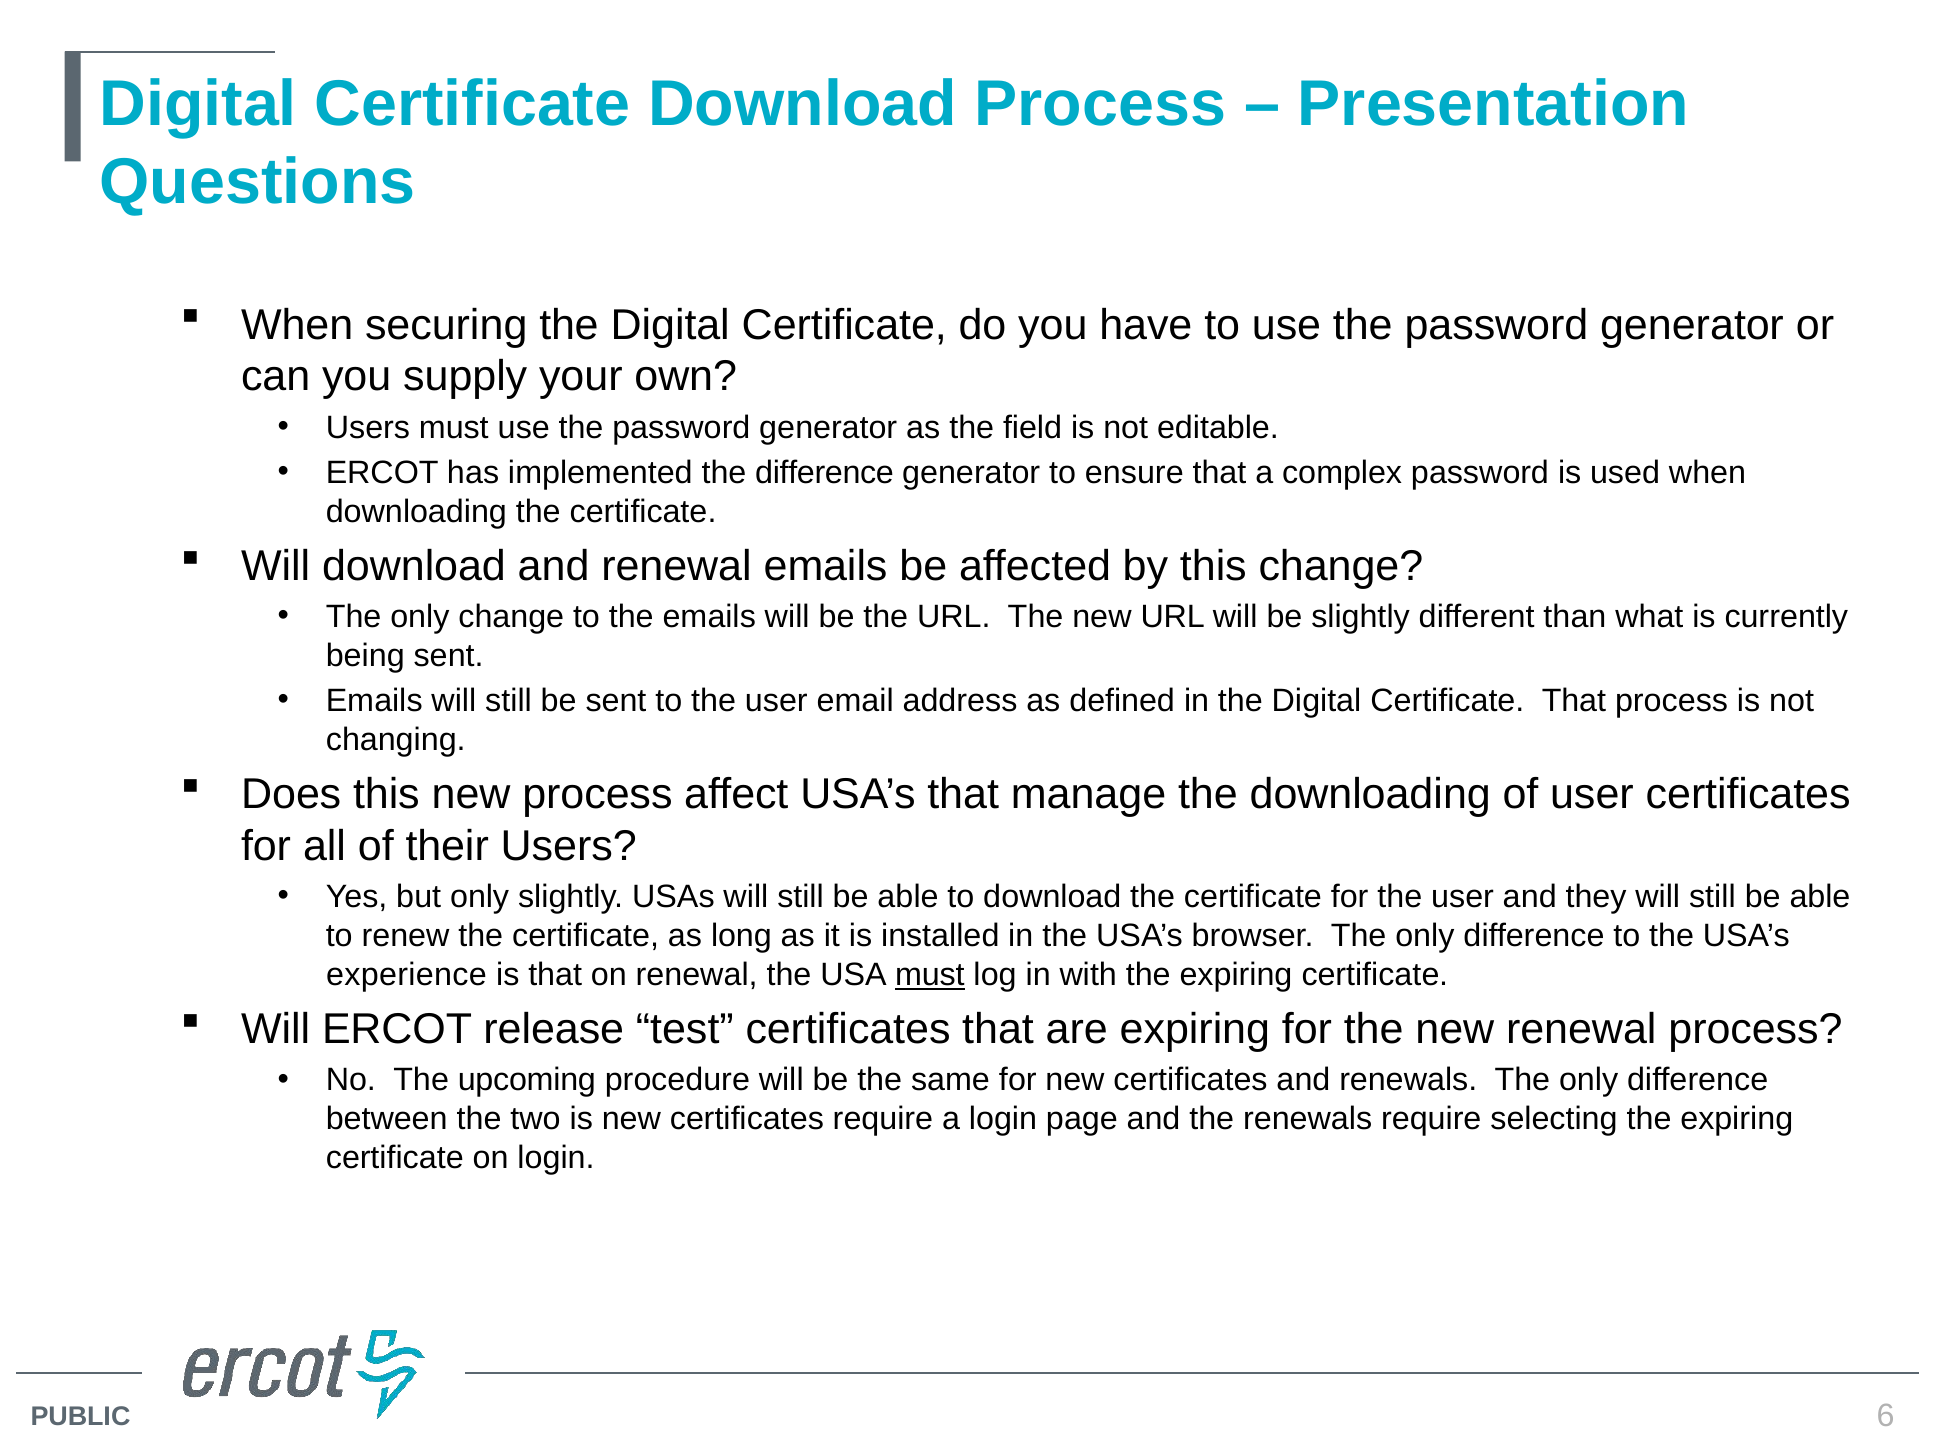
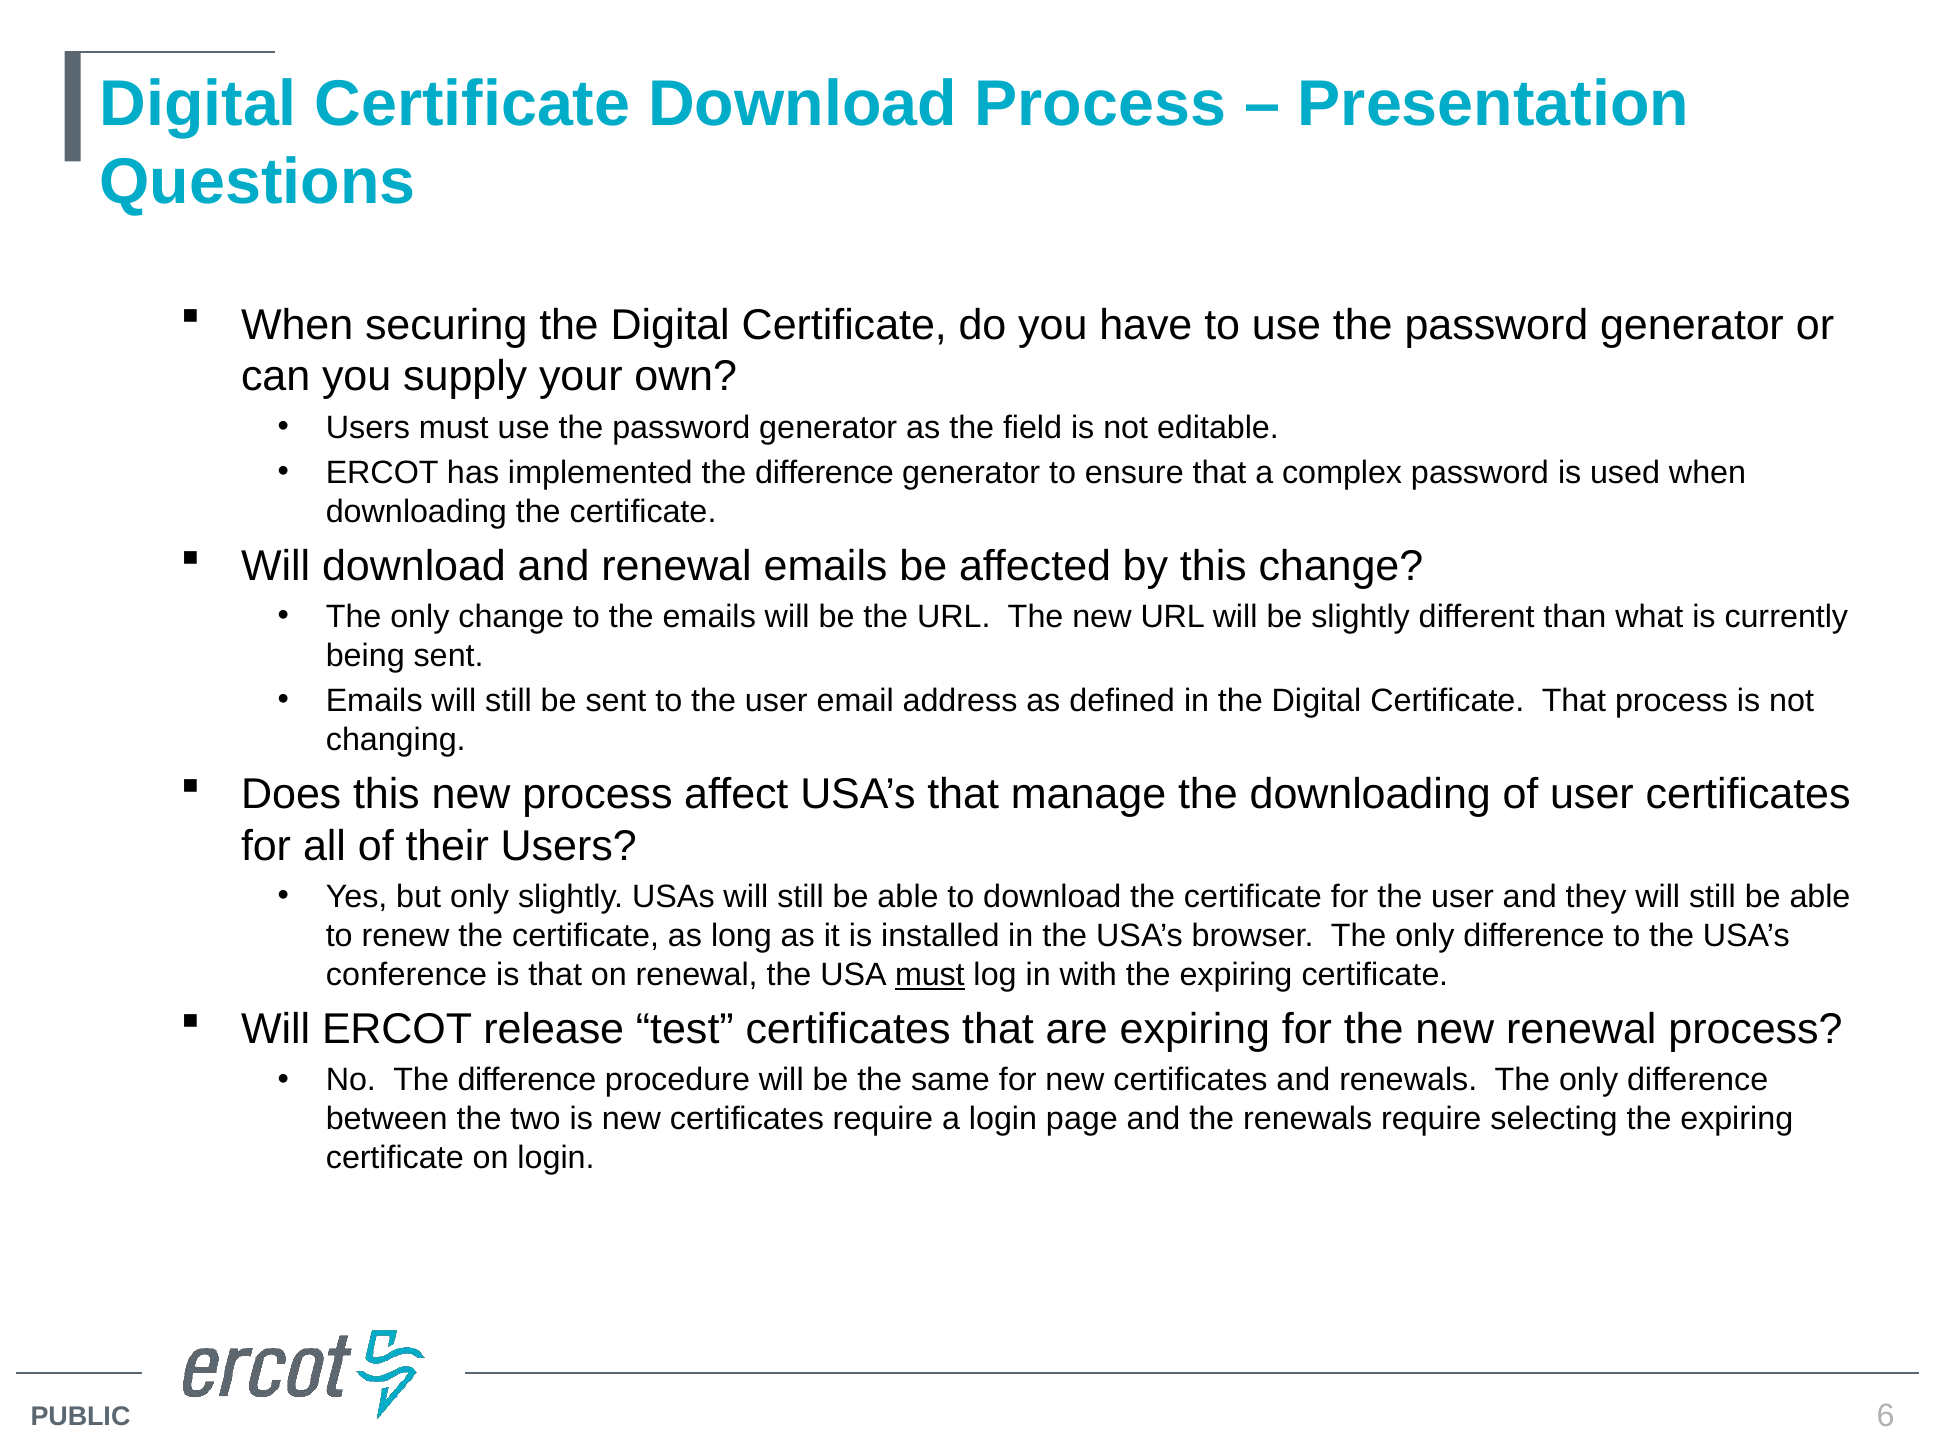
experience: experience -> conference (406, 974)
No The upcoming: upcoming -> difference (527, 1080)
